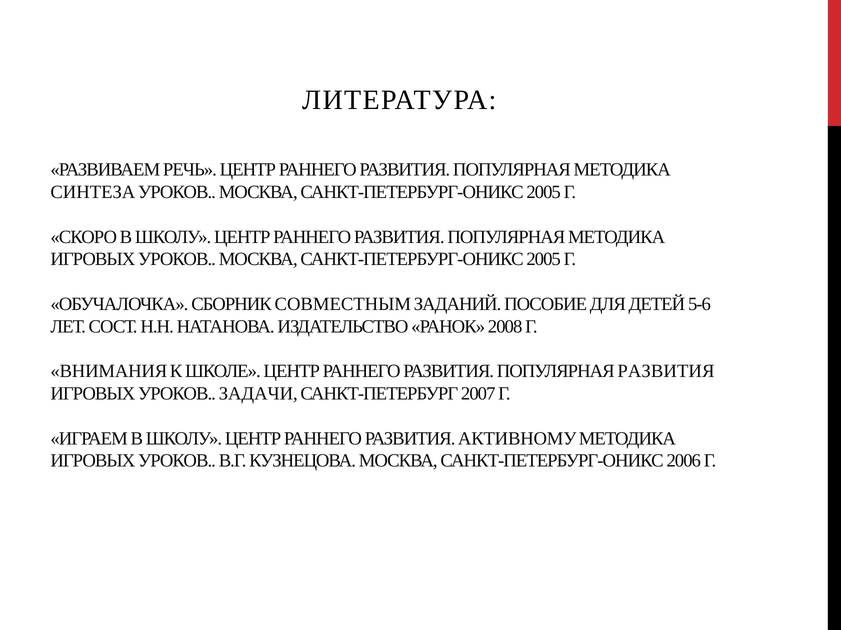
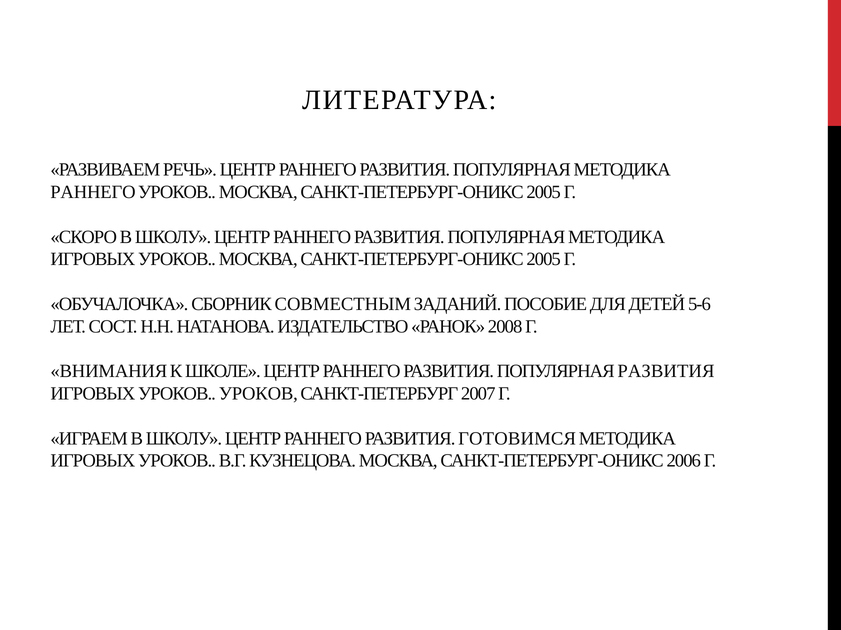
СИНТЕЗА: СИНТЕЗА -> РАННЕГО (93, 192)
УРОКОВ ЗАДАЧИ: ЗАДАЧИ -> УРОКОВ (258, 394)
АКТИВНОМУ: АКТИВНОМУ -> ГОТОВИМСЯ (517, 439)
